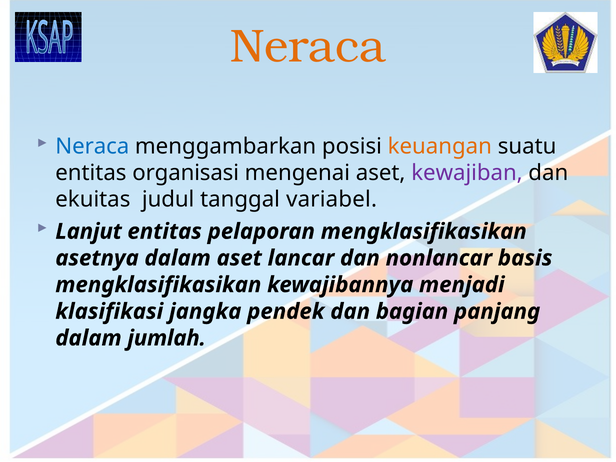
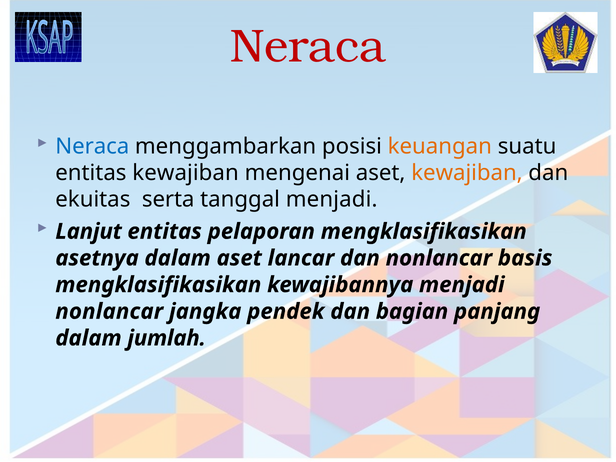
Neraca colour: orange -> red (308, 46)
entitas organisasi: organisasi -> kewajiban (186, 173)
kewajiban colour: purple -> orange (467, 173)
judul: judul -> serta (168, 200)
tanggal variabel: variabel -> menjadi (332, 200)
klasifikasi: klasifikasi -> nonlancar (109, 311)
